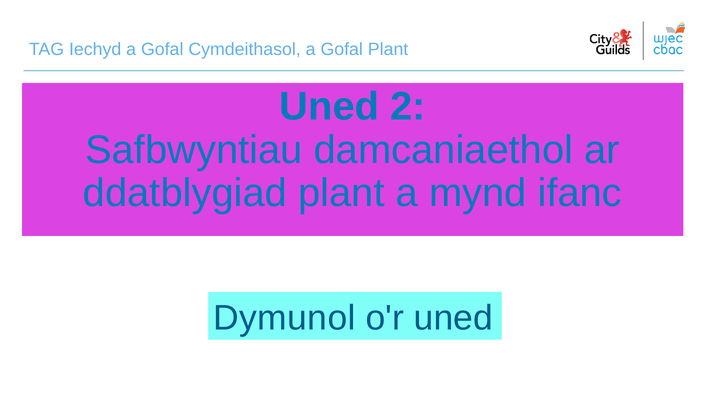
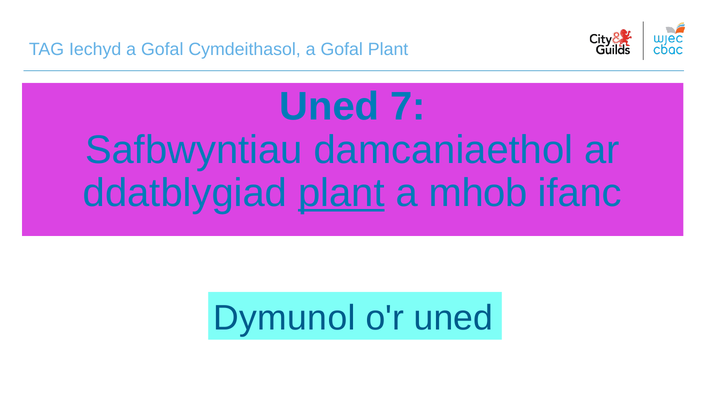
2: 2 -> 7 (408, 107)
plant underline: none -> present (341, 193)
mynd: mynd -> mhob (478, 193)
